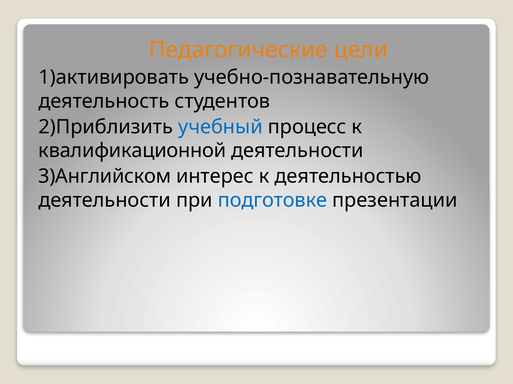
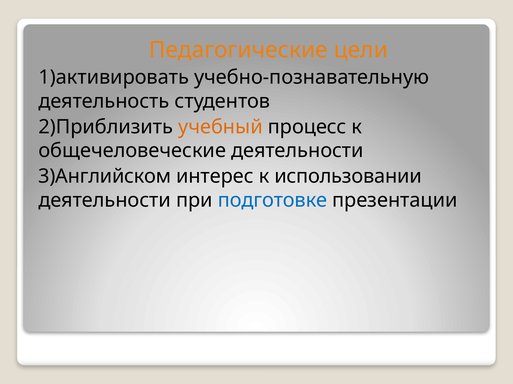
учебный colour: blue -> orange (221, 127)
квалификационной: квалификационной -> общечеловеческие (132, 151)
деятельностью: деятельностью -> использовании (348, 177)
